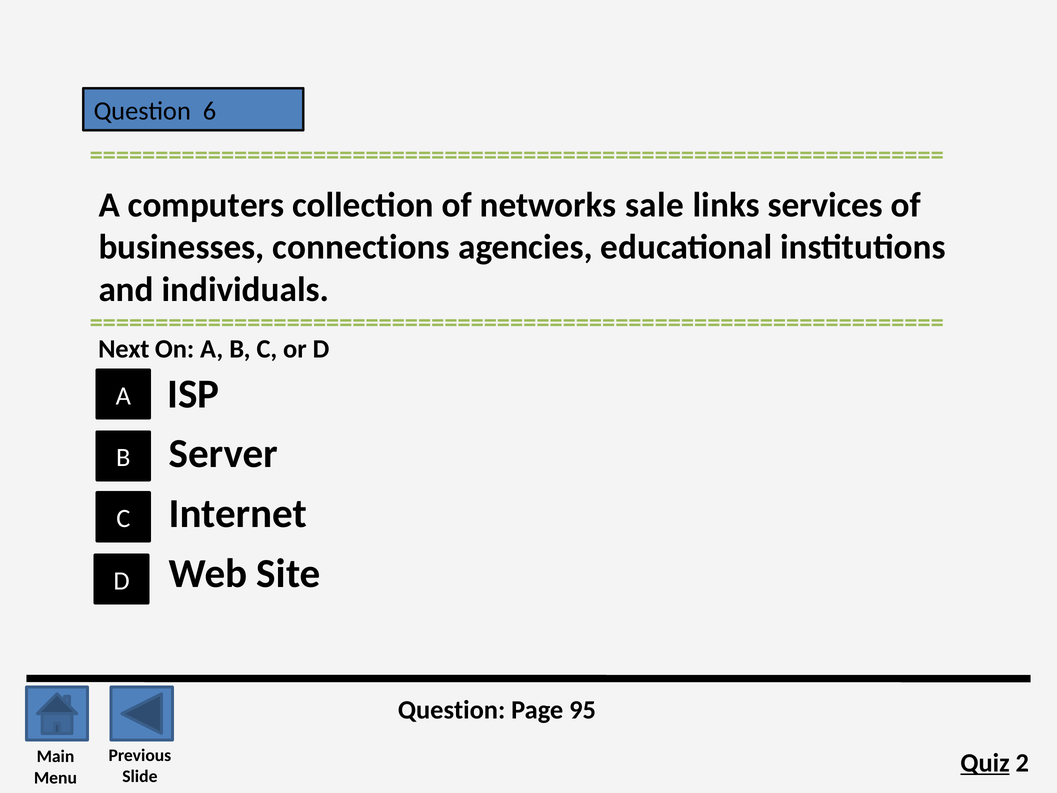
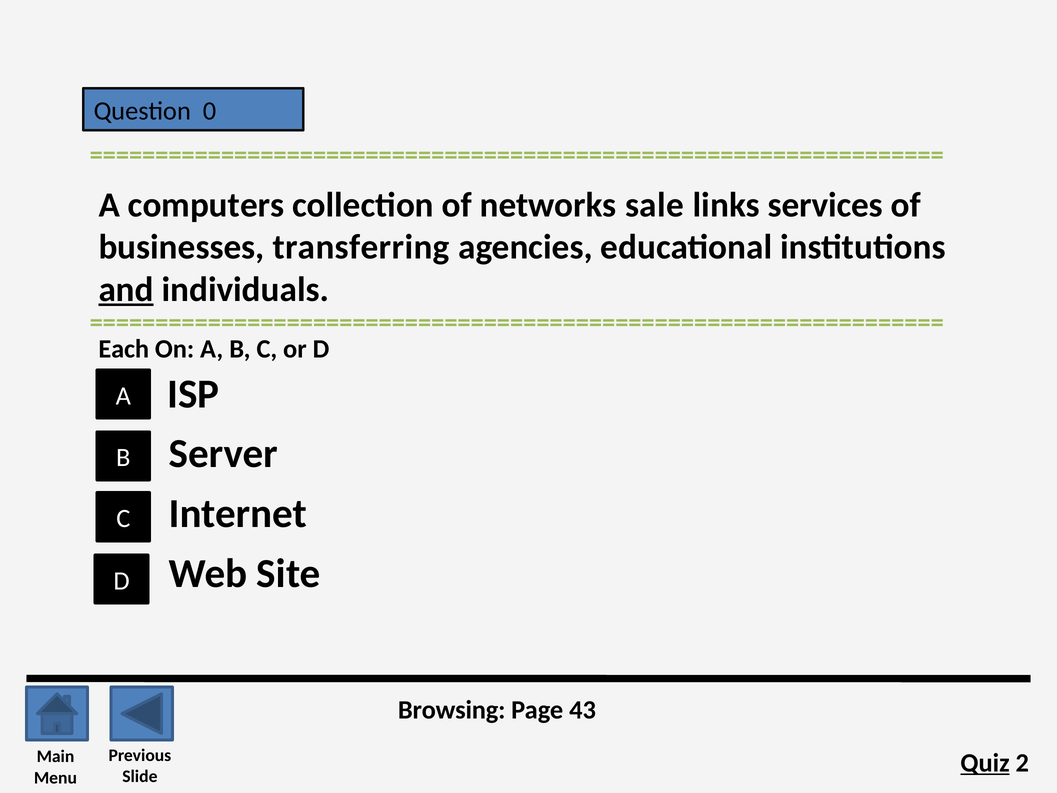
6: 6 -> 0 (209, 111)
connections: connections -> transferring (361, 247)
and underline: none -> present (126, 289)
Next: Next -> Each (124, 349)
Question: Question -> Browsing (452, 710)
95: 95 -> 43 (583, 710)
